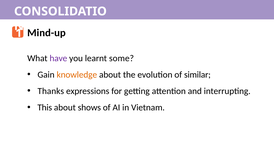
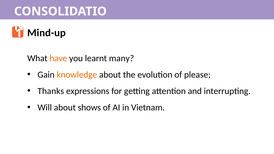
have colour: purple -> orange (58, 58)
some: some -> many (121, 58)
similar: similar -> please (197, 75)
This: This -> Will (45, 108)
